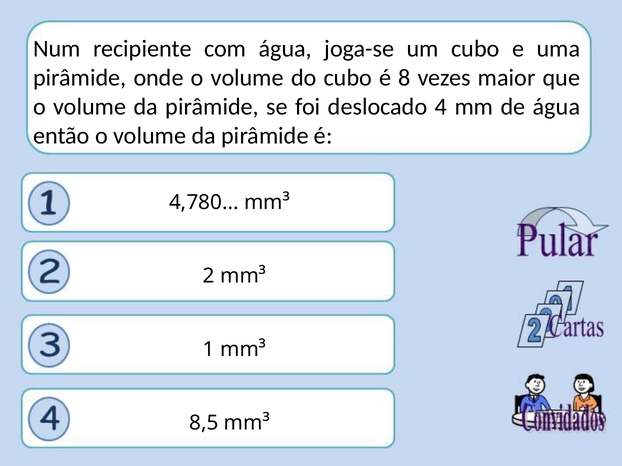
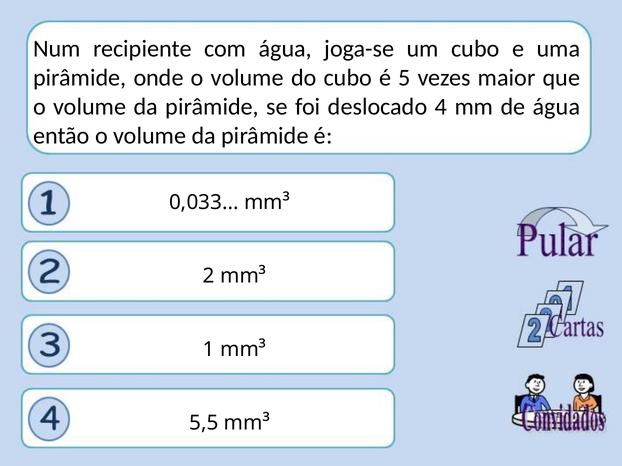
8: 8 -> 5 (404, 78)
4,780: 4,780 -> 0,033 (204, 203)
8,5: 8,5 -> 5,5 (204, 423)
